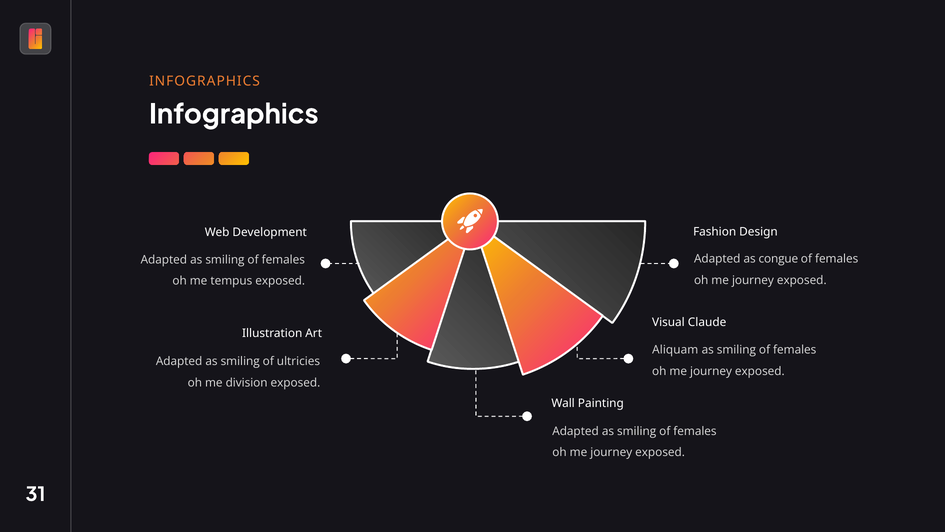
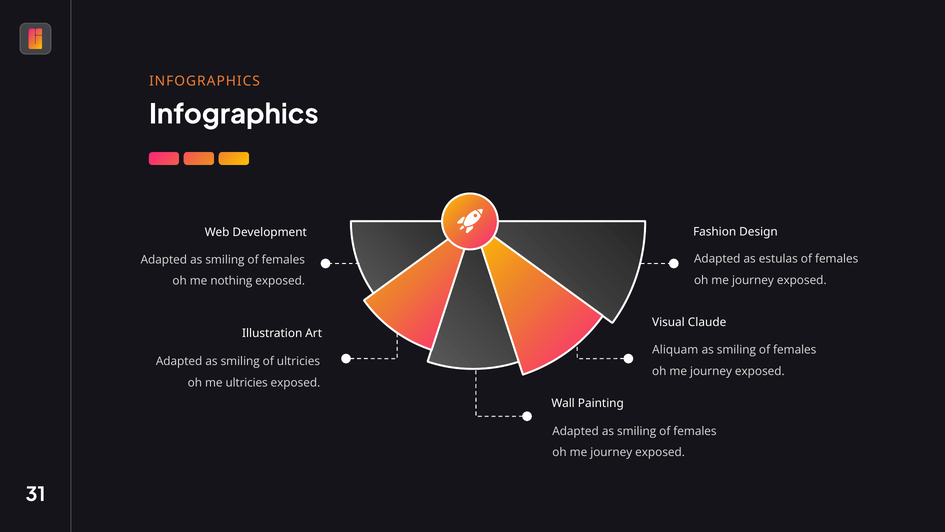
congue: congue -> estulas (778, 259)
tempus: tempus -> nothing (231, 281)
me division: division -> ultricies (247, 382)
